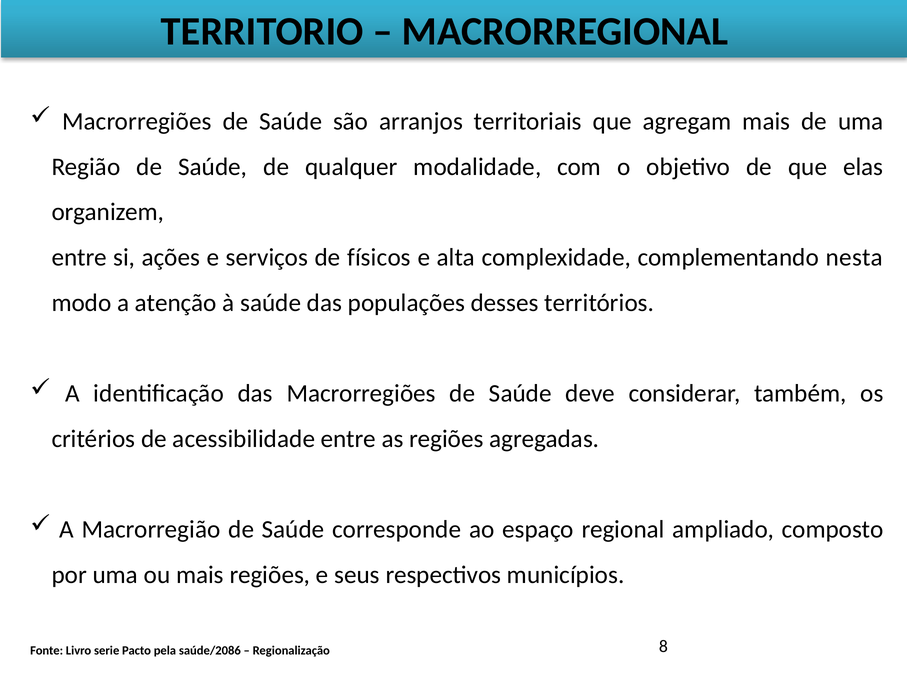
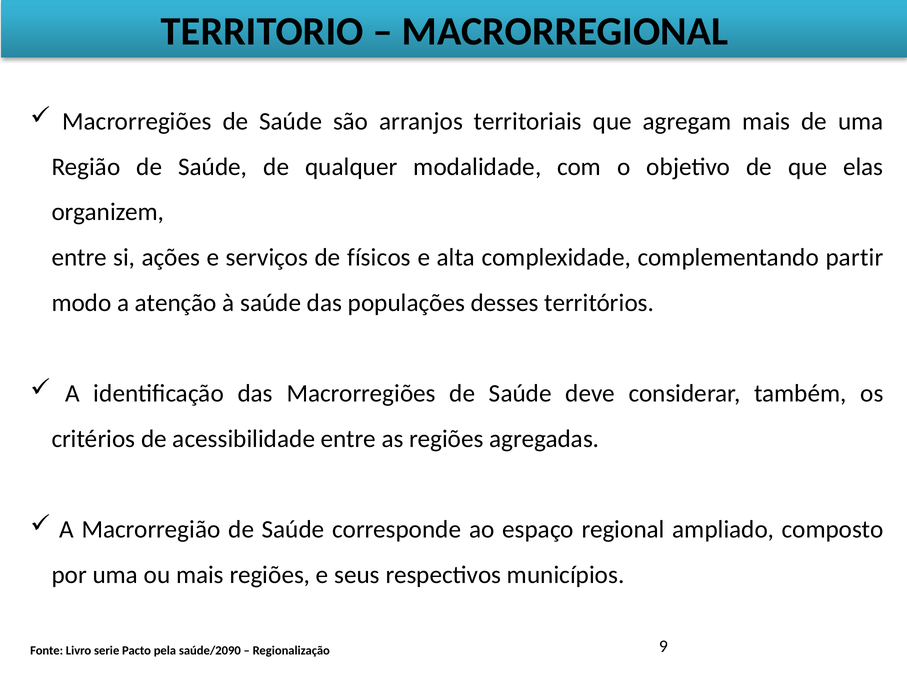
nesta: nesta -> partir (854, 257)
saúde/2086: saúde/2086 -> saúde/2090 (210, 651)
8: 8 -> 9 (663, 647)
